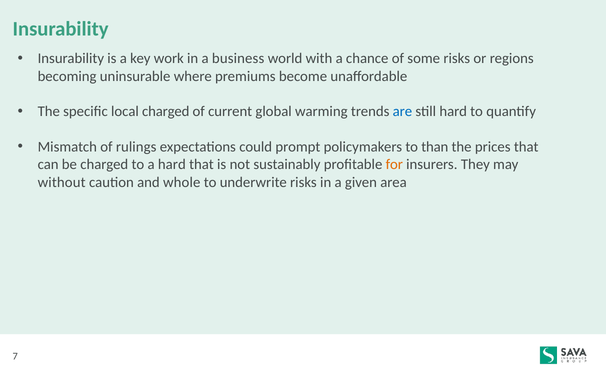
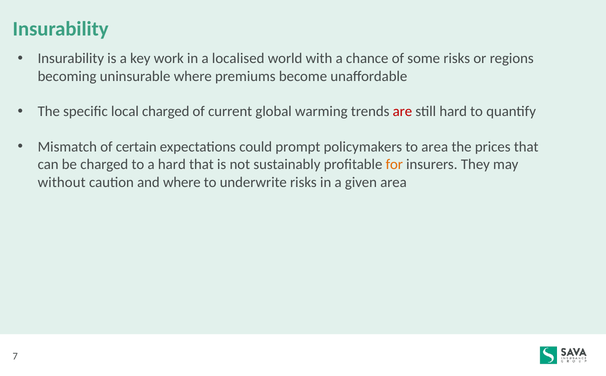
business: business -> localised (238, 59)
are colour: blue -> red (402, 112)
rulings: rulings -> certain (136, 147)
to than: than -> area (435, 147)
and whole: whole -> where (182, 182)
